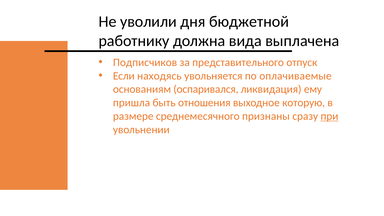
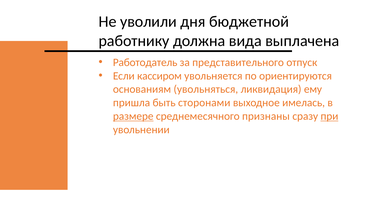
Подписчиков: Подписчиков -> Работодатель (145, 62)
находясь: находясь -> кассиром (159, 76)
оплачиваемые: оплачиваемые -> ориентируются (296, 76)
оспаривался: оспаривался -> увольняться (206, 89)
отношения: отношения -> сторонами (204, 103)
которую: которую -> имелась (304, 103)
размере underline: none -> present (133, 116)
